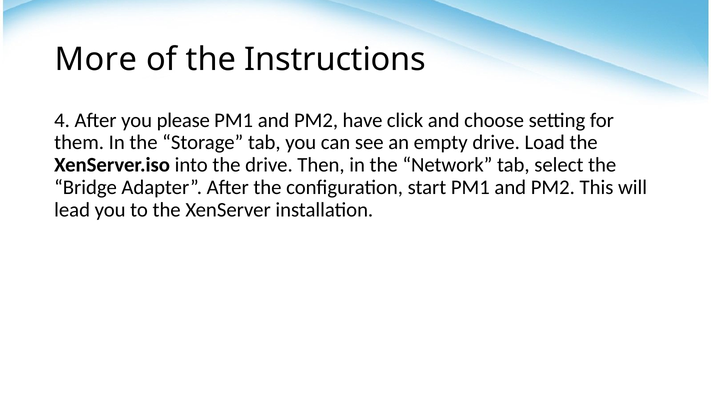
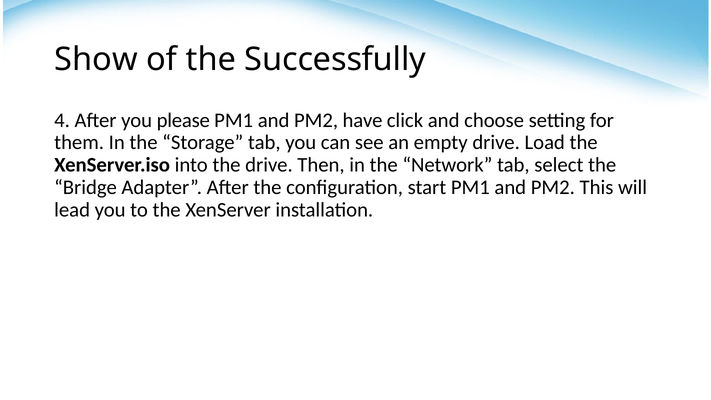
More: More -> Show (96, 60)
Instructions: Instructions -> Successfully (335, 60)
